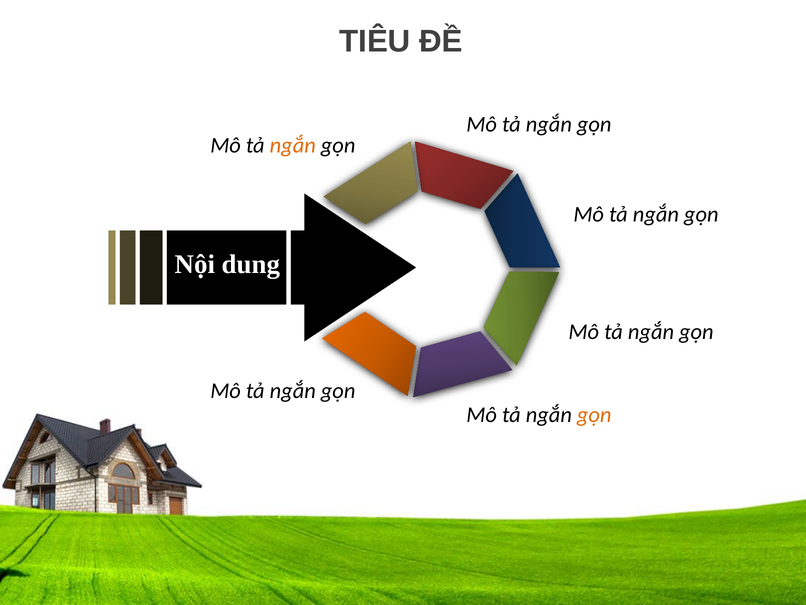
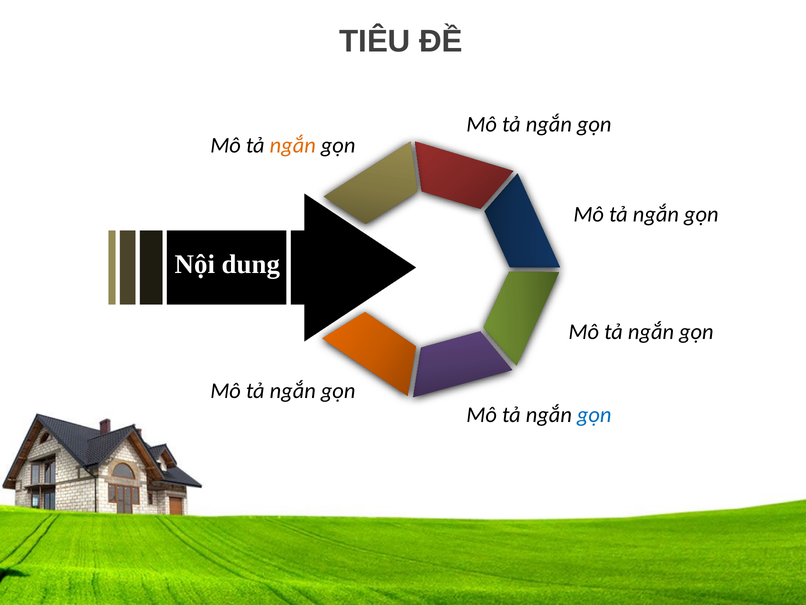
gọn colour: orange -> blue (594, 415)
